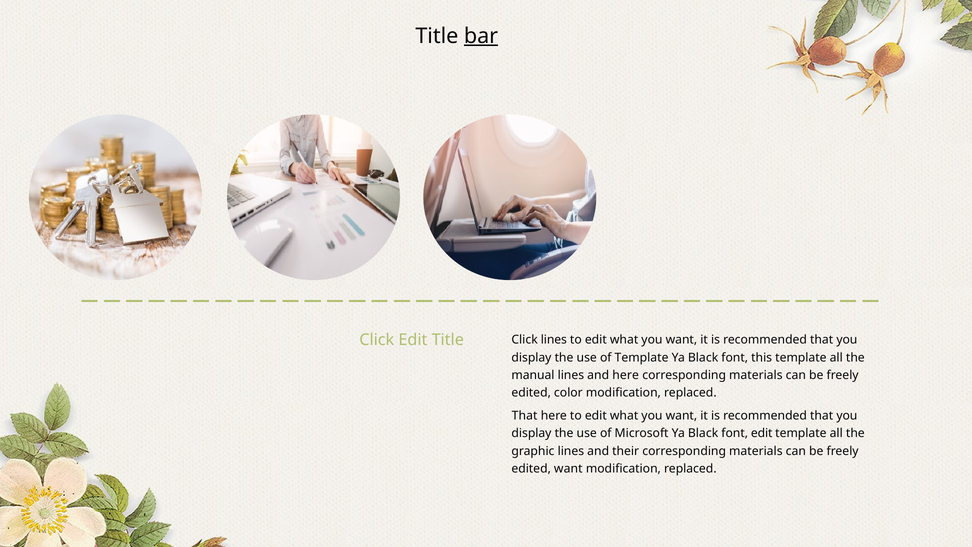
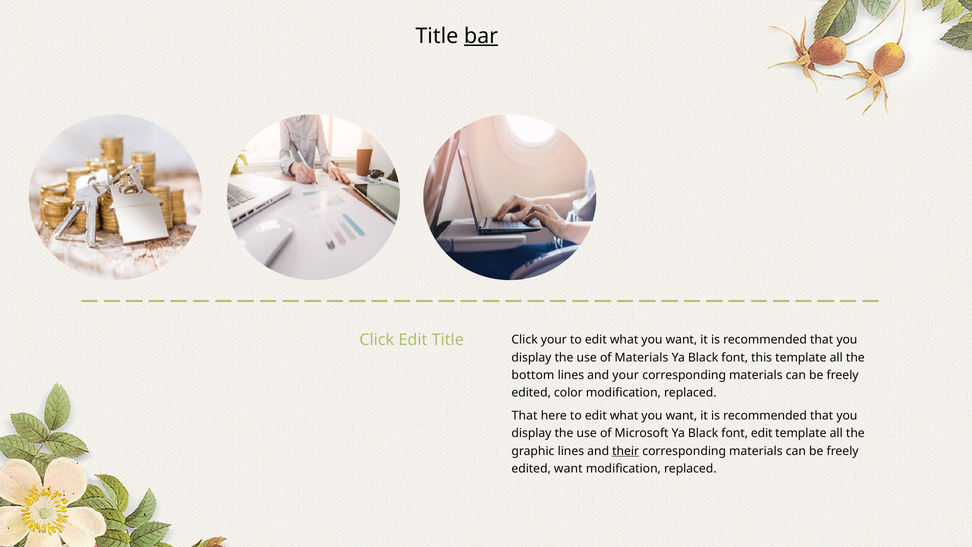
Click lines: lines -> your (554, 340)
of Template: Template -> Materials (642, 357)
manual: manual -> bottom (533, 375)
and here: here -> your (626, 375)
their underline: none -> present (626, 451)
